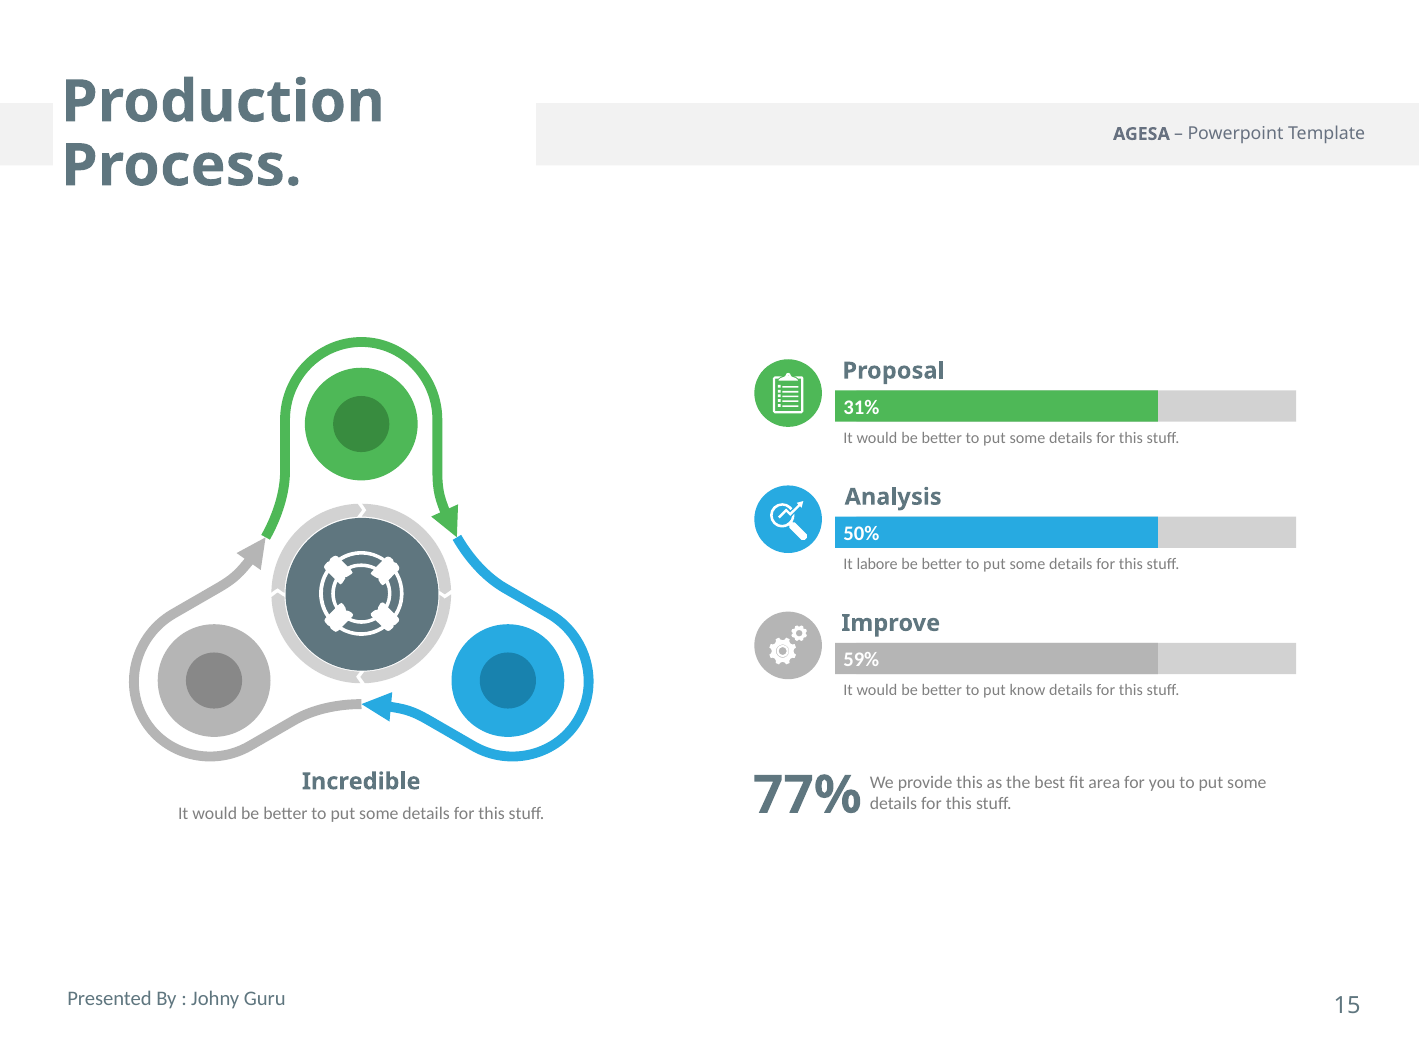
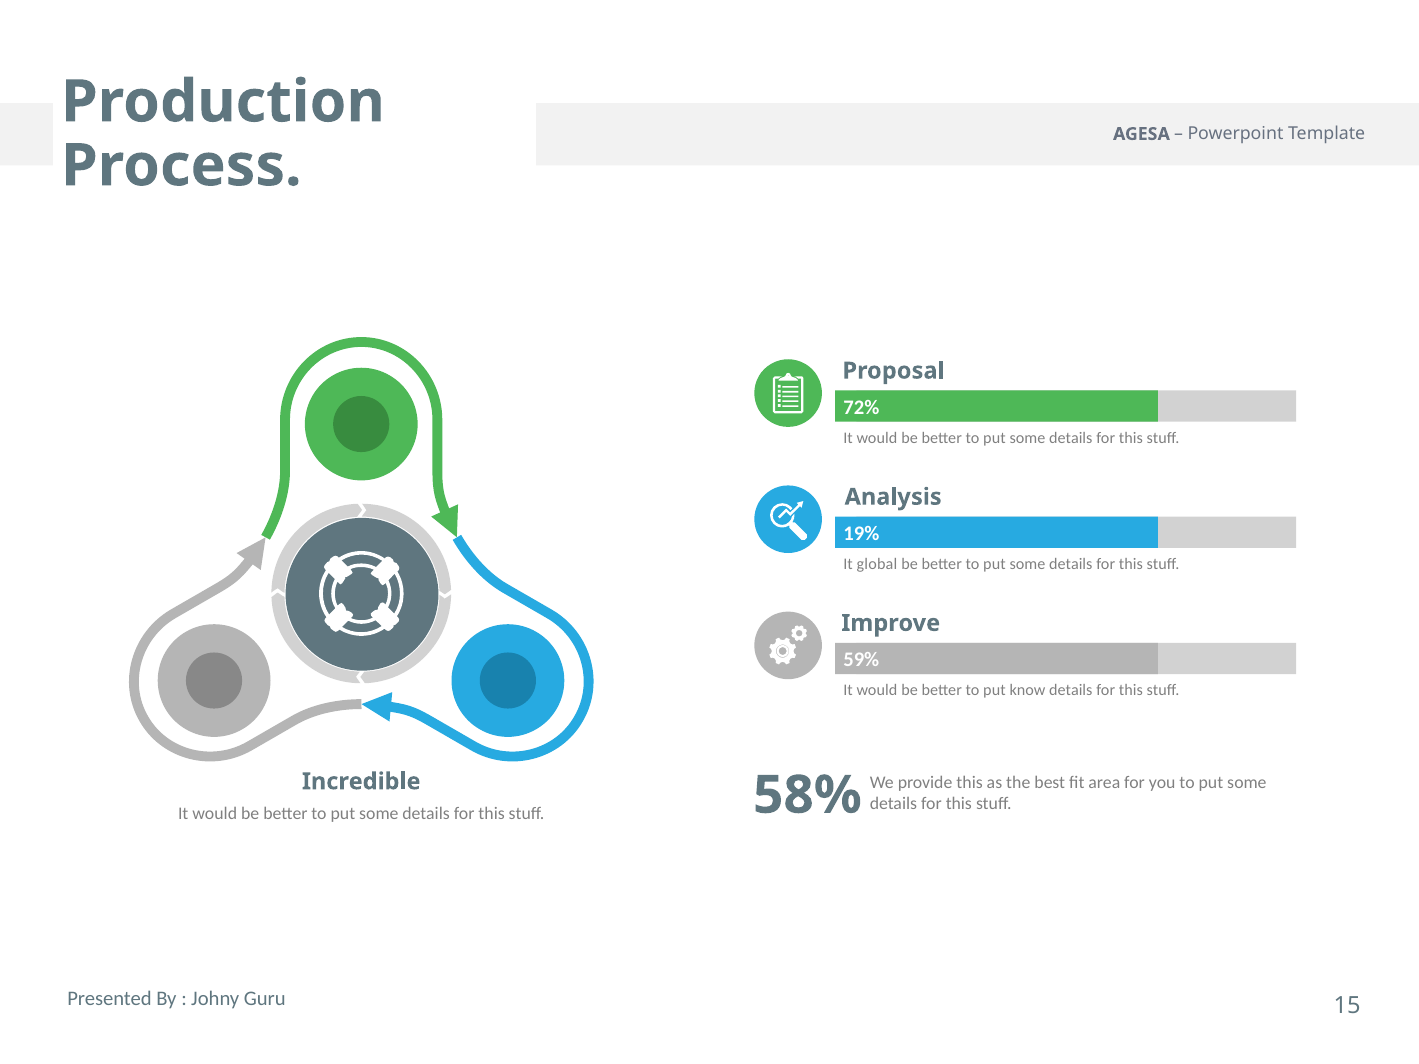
31%: 31% -> 72% (861, 408)
50%: 50% -> 19% (861, 534)
labore: labore -> global (877, 564)
77%: 77% -> 58% (807, 795)
